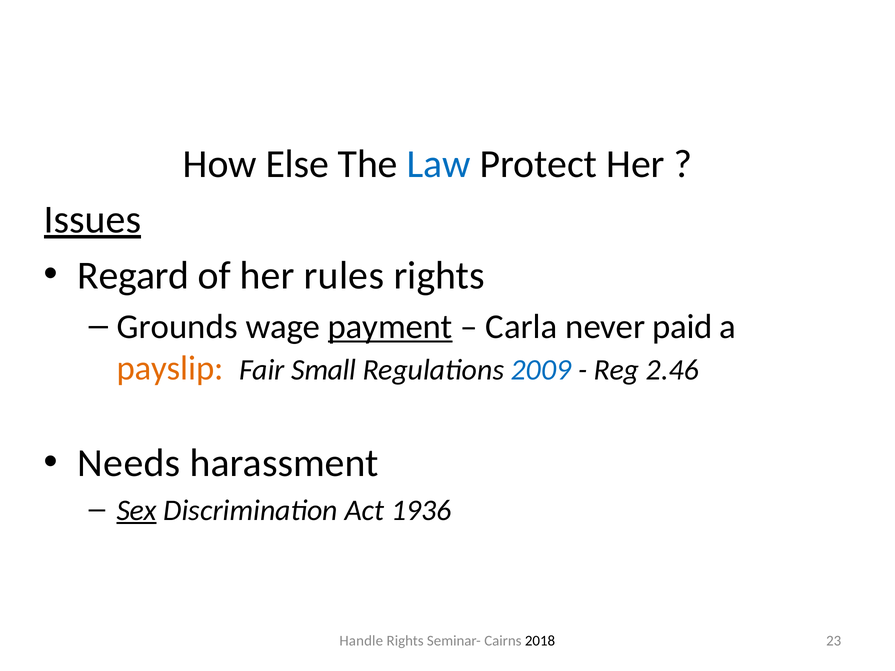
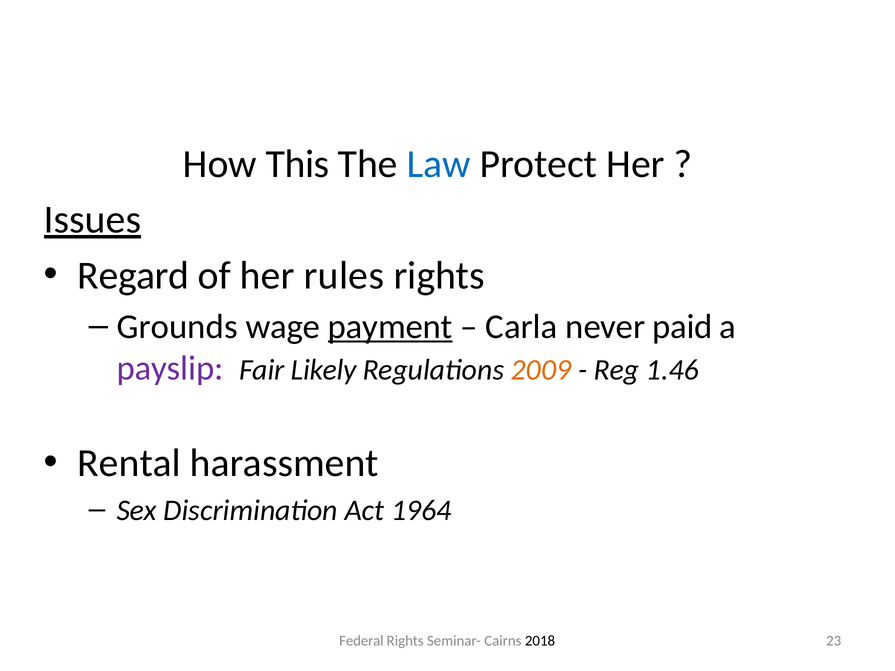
Else: Else -> This (297, 164)
payslip colour: orange -> purple (170, 368)
Small: Small -> Likely (324, 370)
2009 colour: blue -> orange (541, 370)
2.46: 2.46 -> 1.46 (672, 370)
Needs: Needs -> Rental (129, 463)
Sex underline: present -> none (137, 510)
1936: 1936 -> 1964 (421, 510)
Handle: Handle -> Federal (361, 641)
